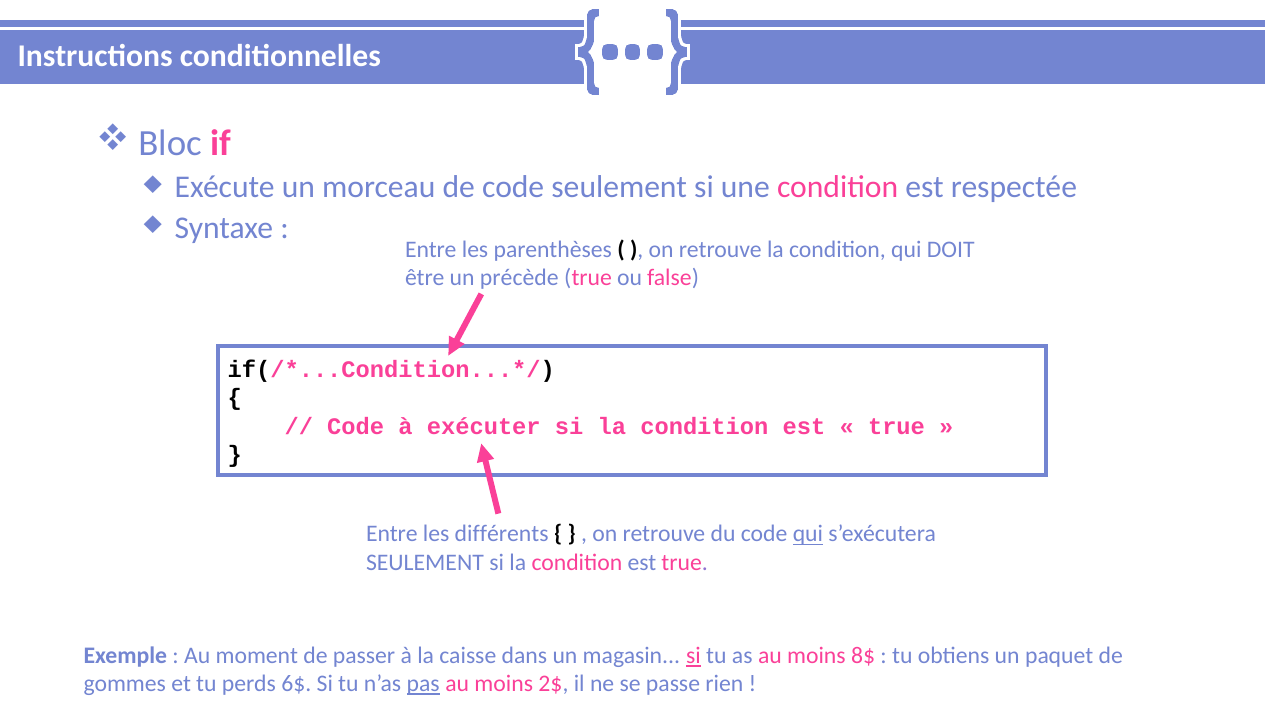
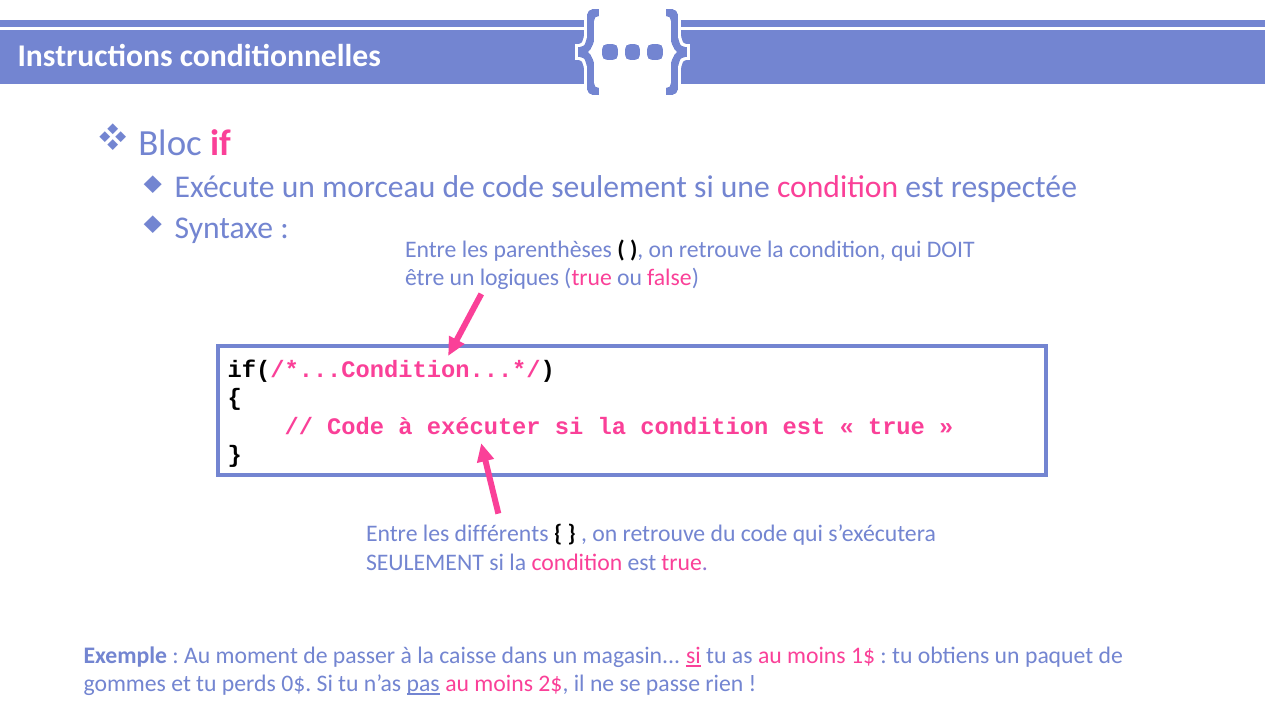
précède: précède -> logiques (519, 278)
qui underline: present -> none (808, 535)
8$: 8$ -> 1$ (863, 656)
6$: 6$ -> 0$ (296, 684)
